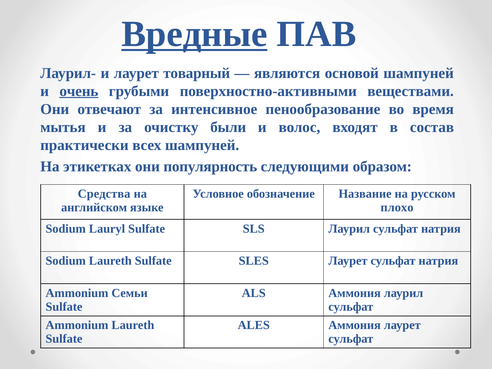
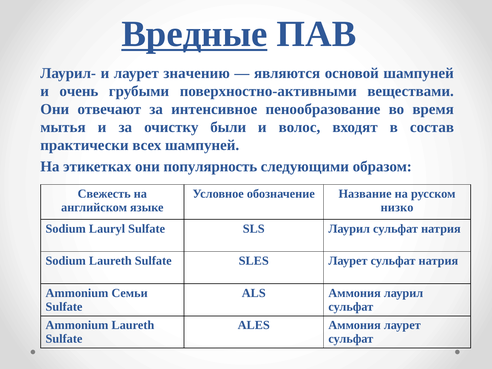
товарный: товарный -> значению (197, 73)
очень underline: present -> none (79, 91)
Средства: Средства -> Свежесть (104, 194)
плохо: плохо -> низко (397, 208)
